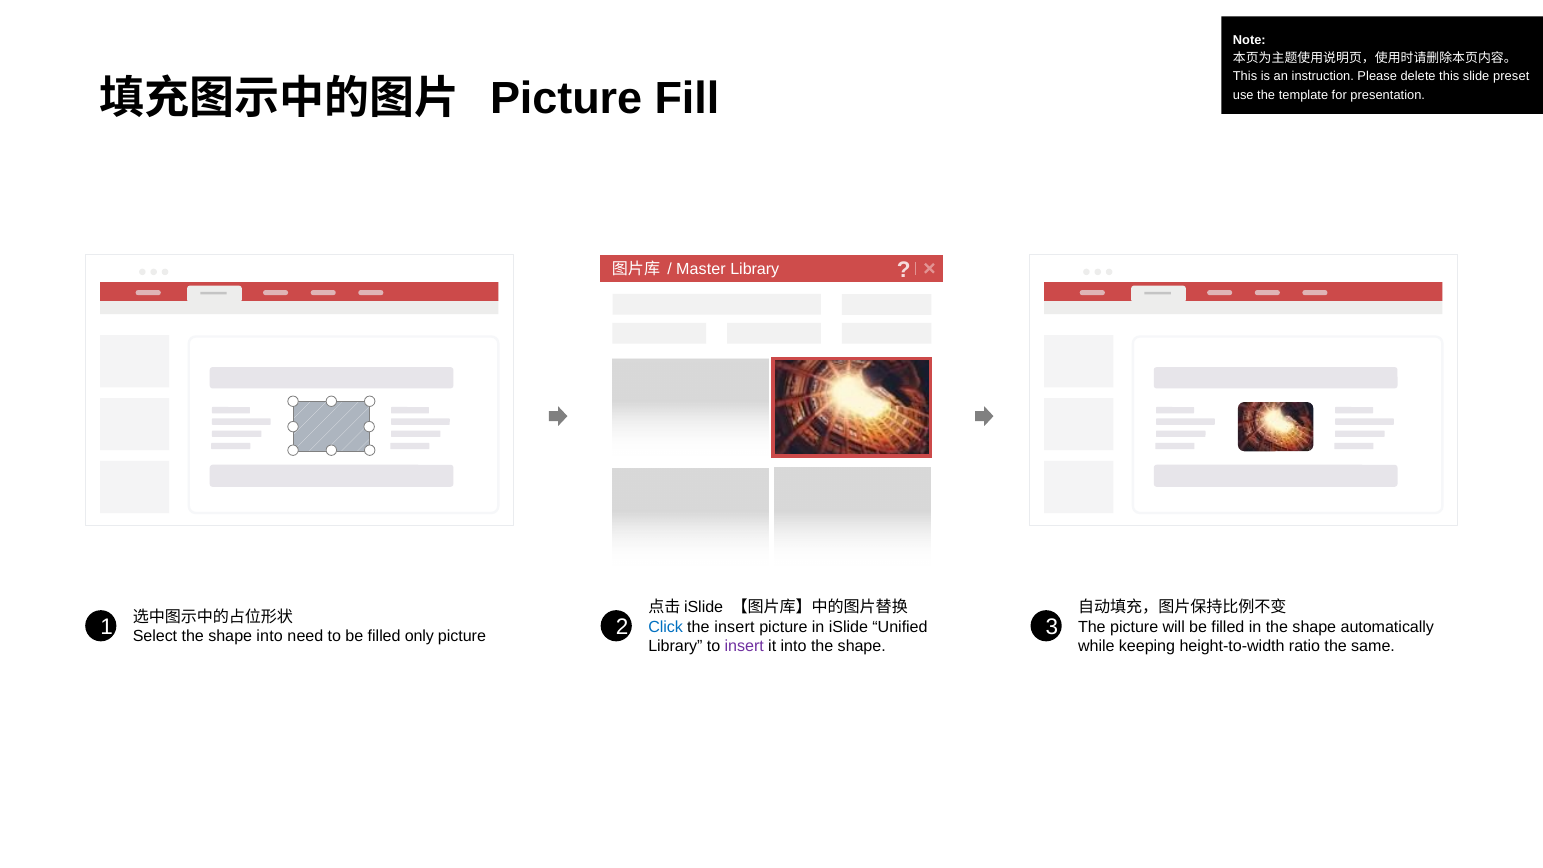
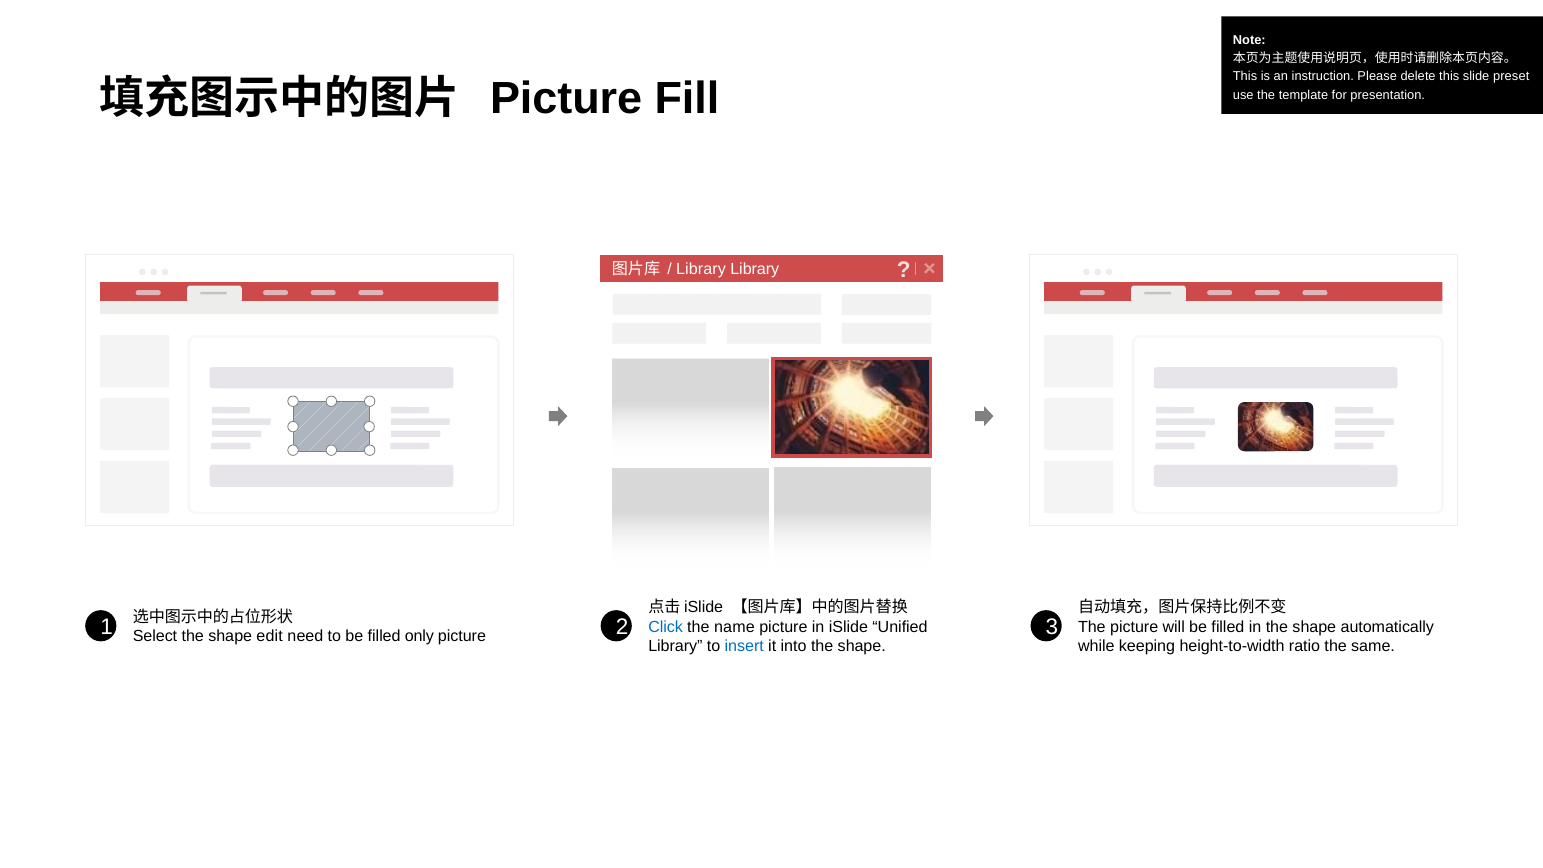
Master: Master -> Library (701, 269)
the insert: insert -> name (734, 627)
shape into: into -> edit (270, 637)
insert colour: purple -> blue (744, 646)
